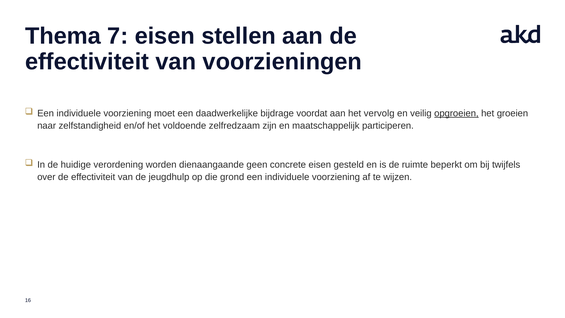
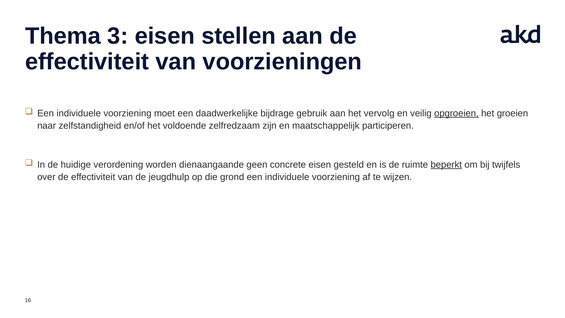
7: 7 -> 3 (118, 36)
voordat: voordat -> gebruik (312, 113)
beperkt underline: none -> present (446, 165)
